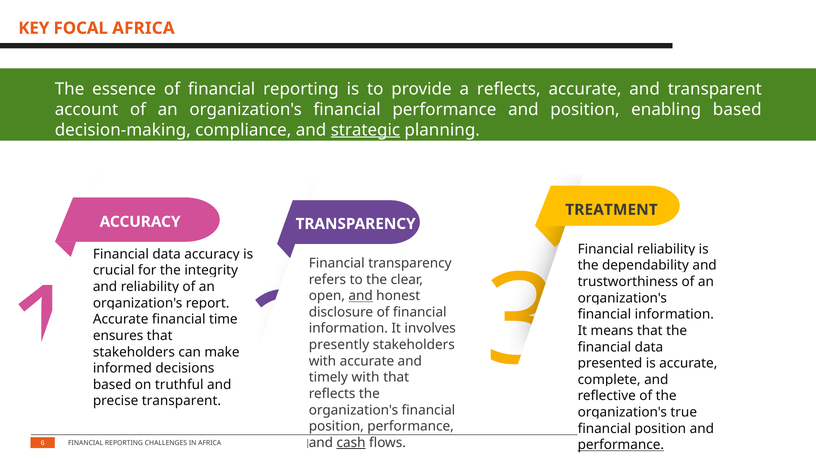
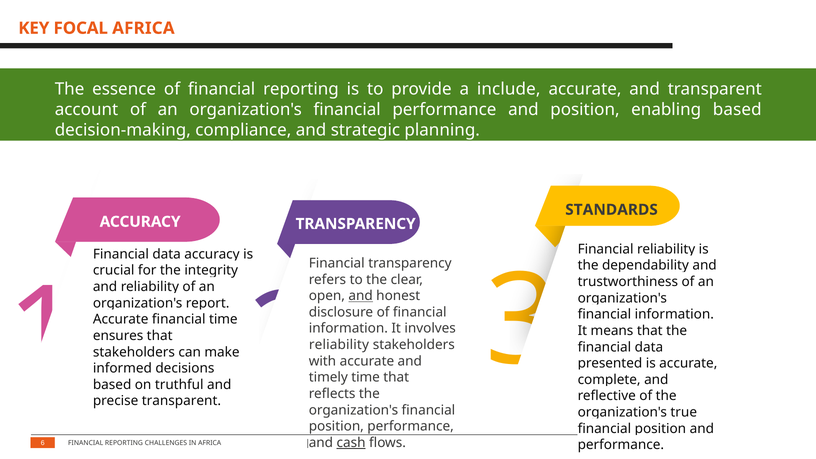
a reflects: reflects -> include (509, 89)
strategic underline: present -> none (365, 130)
TREATMENT: TREATMENT -> STANDARDS (612, 210)
presently: presently -> reliability (339, 345)
timely with: with -> time (366, 377)
performance underline: present -> none (621, 445)
